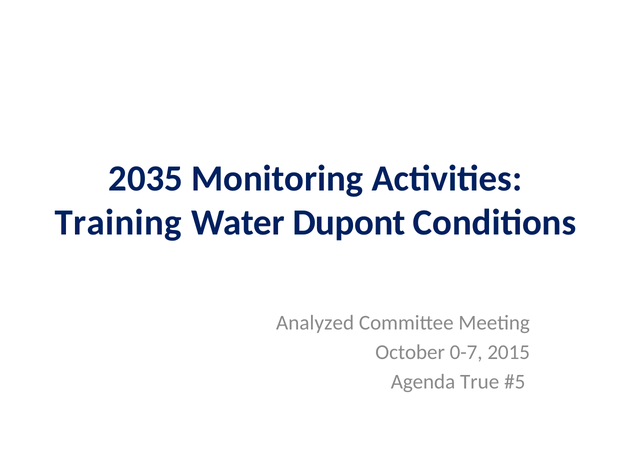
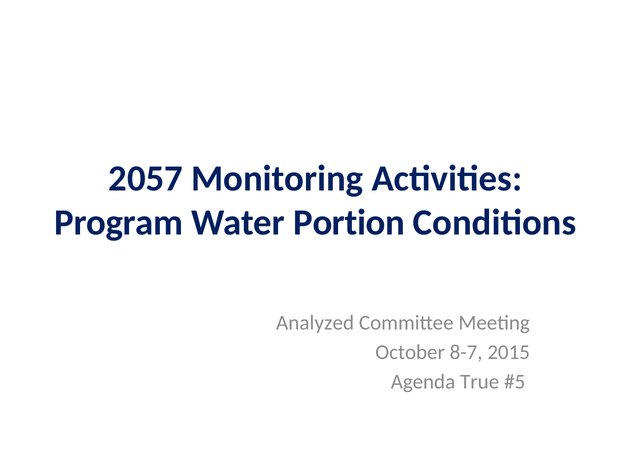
2035: 2035 -> 2057 (146, 178)
Training: Training -> Program (119, 222)
Dupont: Dupont -> Portion (349, 222)
0-7: 0-7 -> 8-7 (466, 352)
